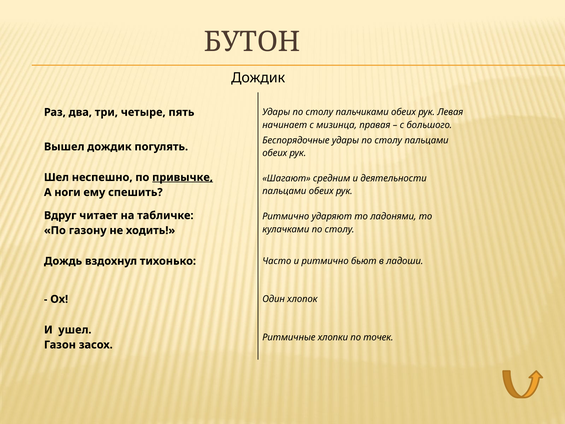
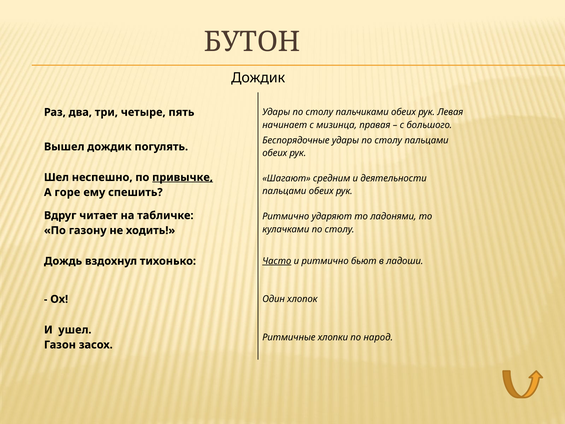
ноги: ноги -> горе (67, 192)
Часто underline: none -> present (277, 261)
точек: точек -> народ (378, 337)
